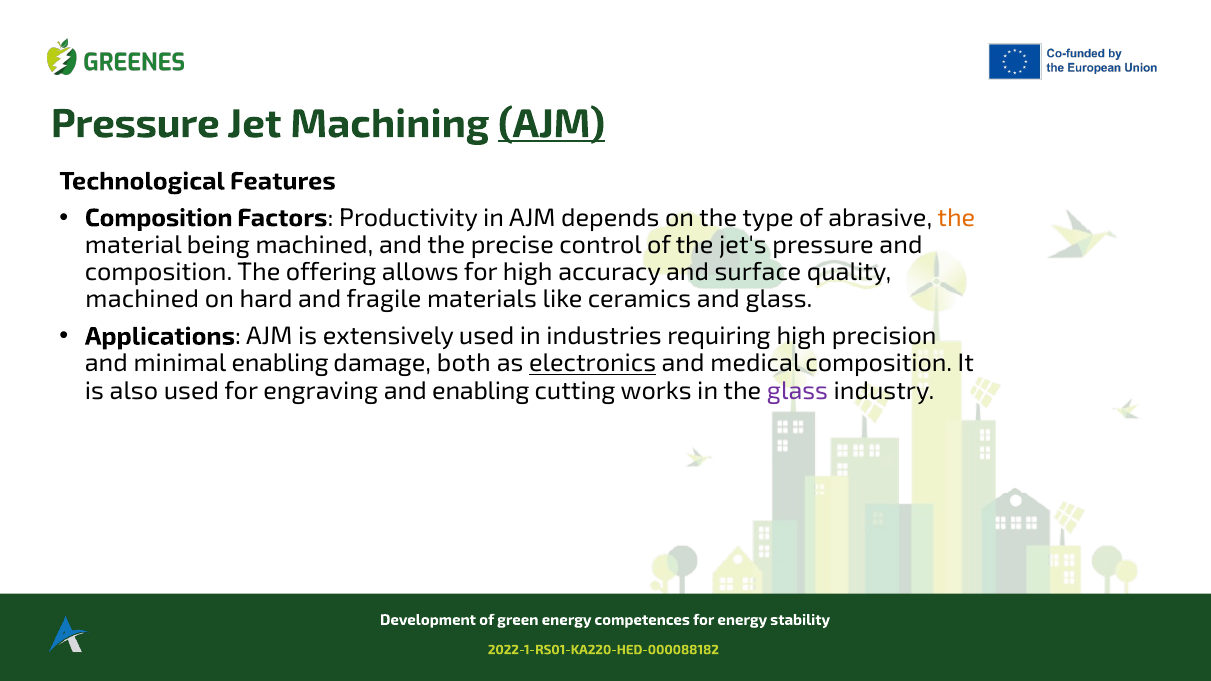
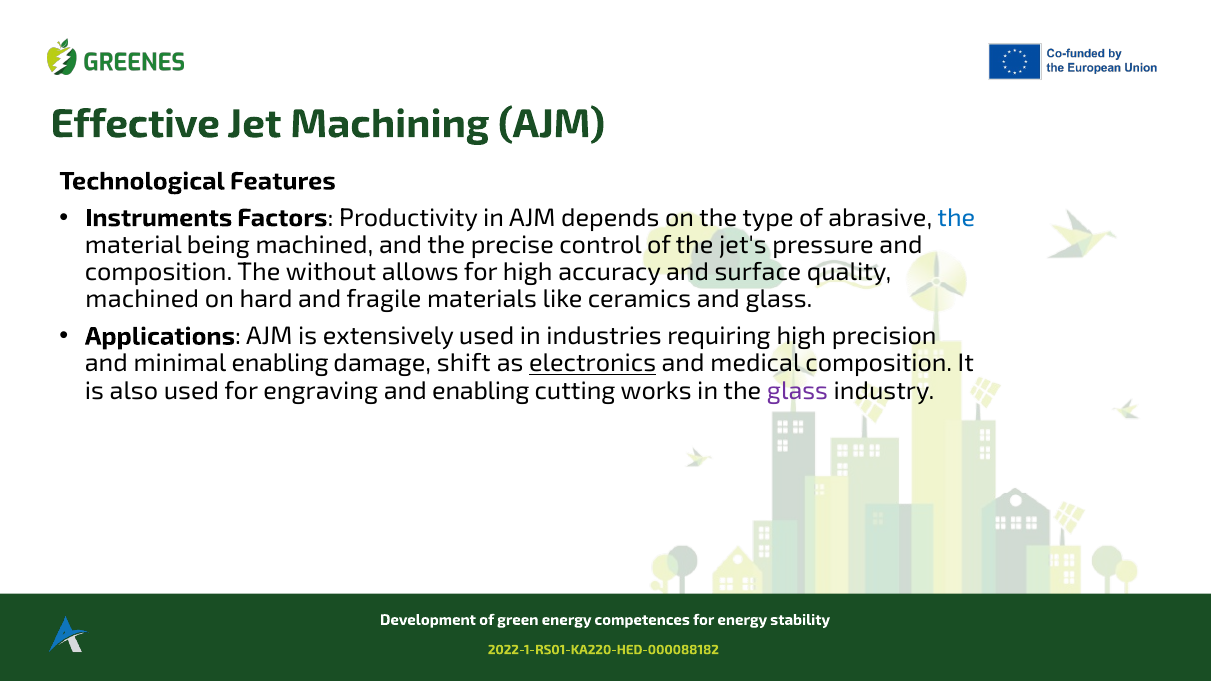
Pressure: Pressure -> Effective (135, 124)
AJM underline: present -> none (552, 124)
Composition: Composition -> Instruments (159, 218)
the colour: orange -> blue (956, 218)
offering: offering -> without (331, 272)
both: both -> shift (464, 364)
